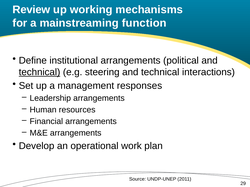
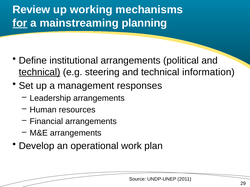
for underline: none -> present (20, 23)
function: function -> planning (144, 23)
interactions: interactions -> information (208, 72)
